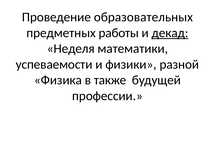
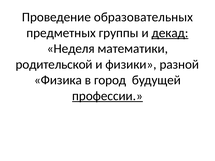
работы: работы -> группы (119, 33)
успеваемости: успеваемости -> родительской (54, 65)
также: также -> город (110, 80)
профессии underline: none -> present (107, 96)
